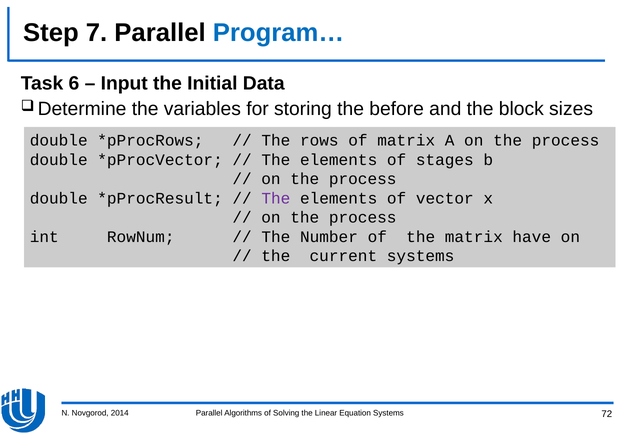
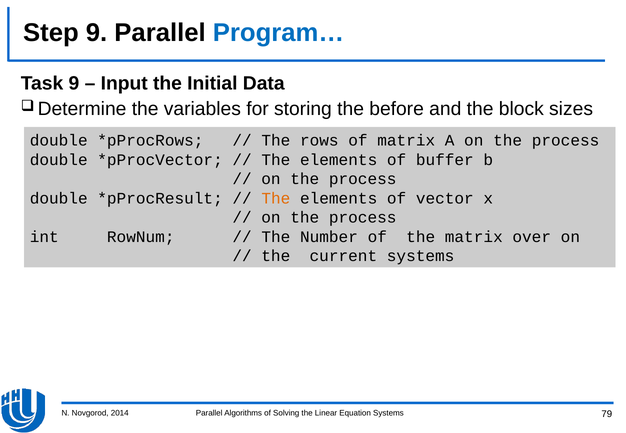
Step 7: 7 -> 9 (96, 33)
Task 6: 6 -> 9 (74, 84)
stages: stages -> buffer (445, 160)
The colour: purple -> orange (276, 198)
have: have -> over (532, 237)
72: 72 -> 79 (607, 414)
